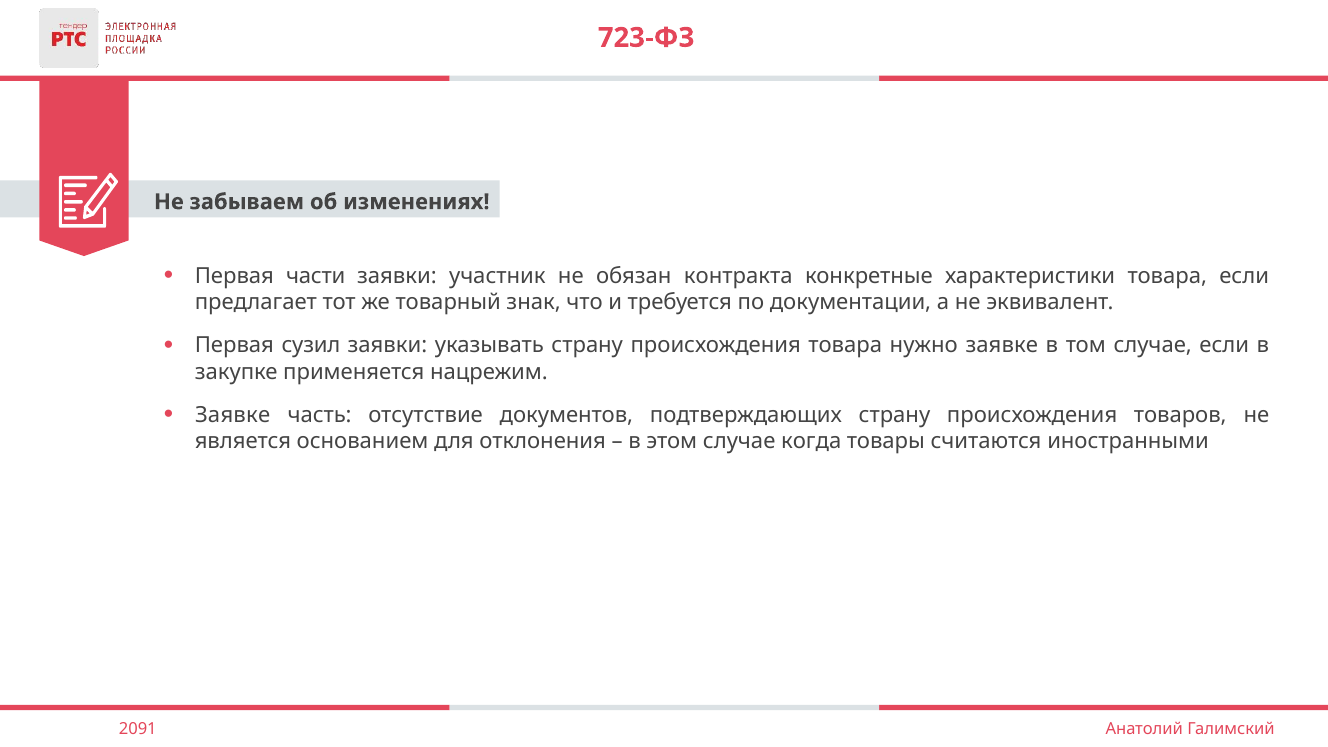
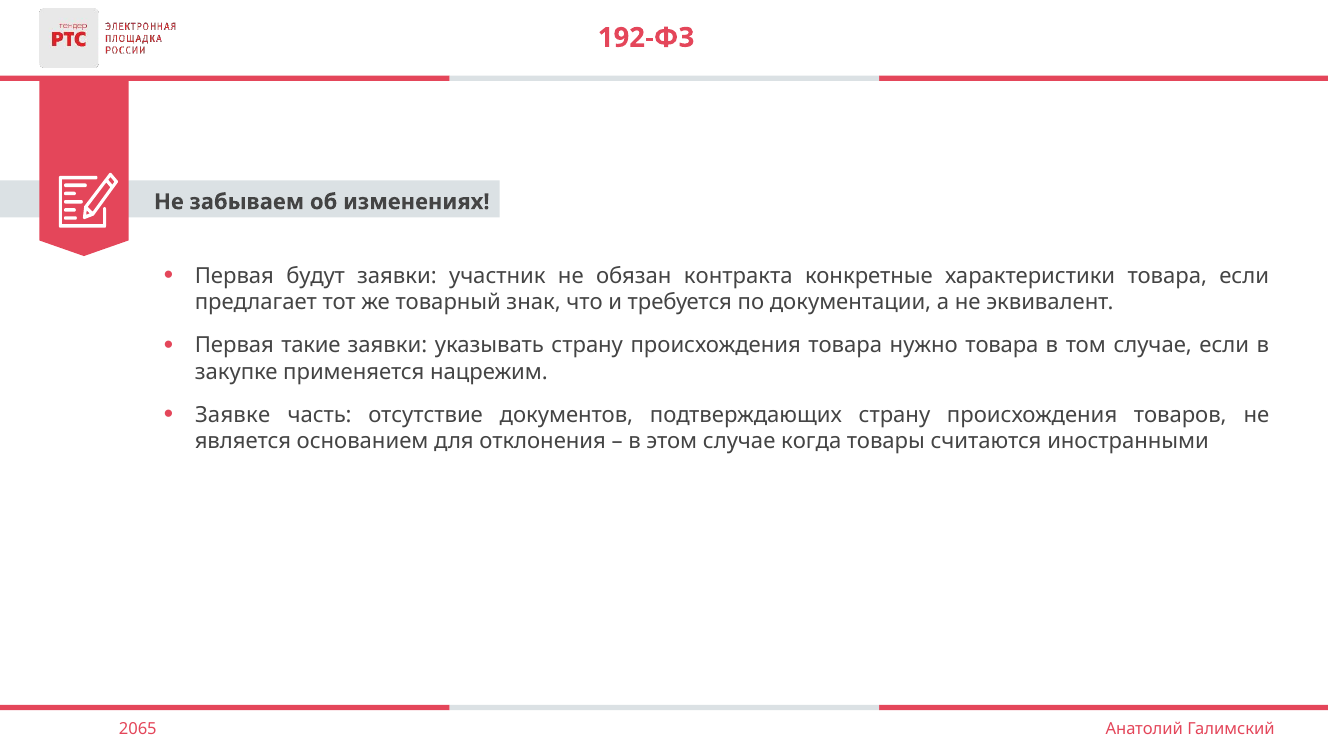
723-ФЗ: 723-ФЗ -> 192-ФЗ (646, 38)
части: части -> будут (316, 276)
сузил: сузил -> такие (311, 345)
нужно заявке: заявке -> товара (1002, 345)
2091: 2091 -> 2065 (138, 729)
